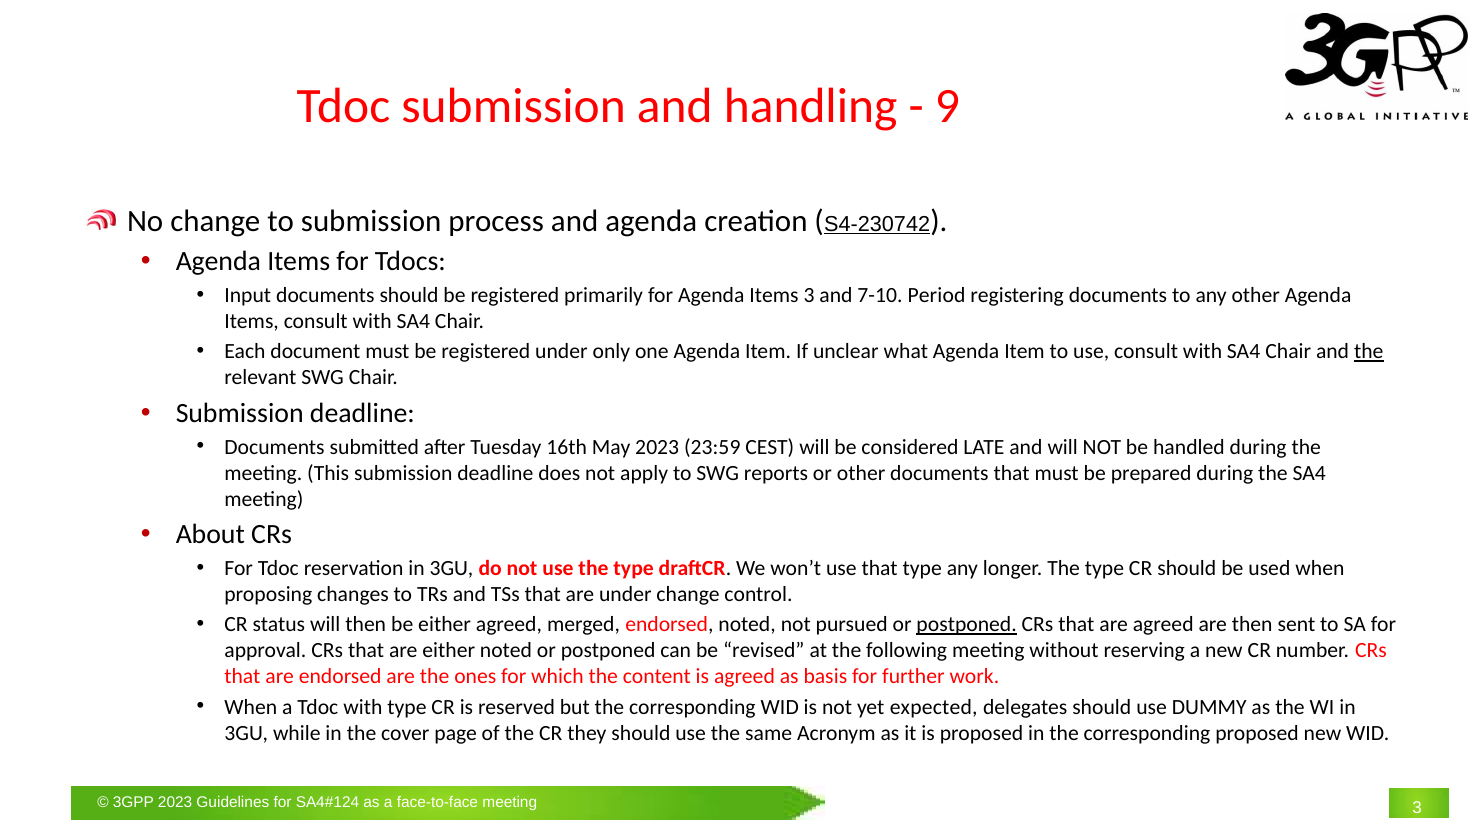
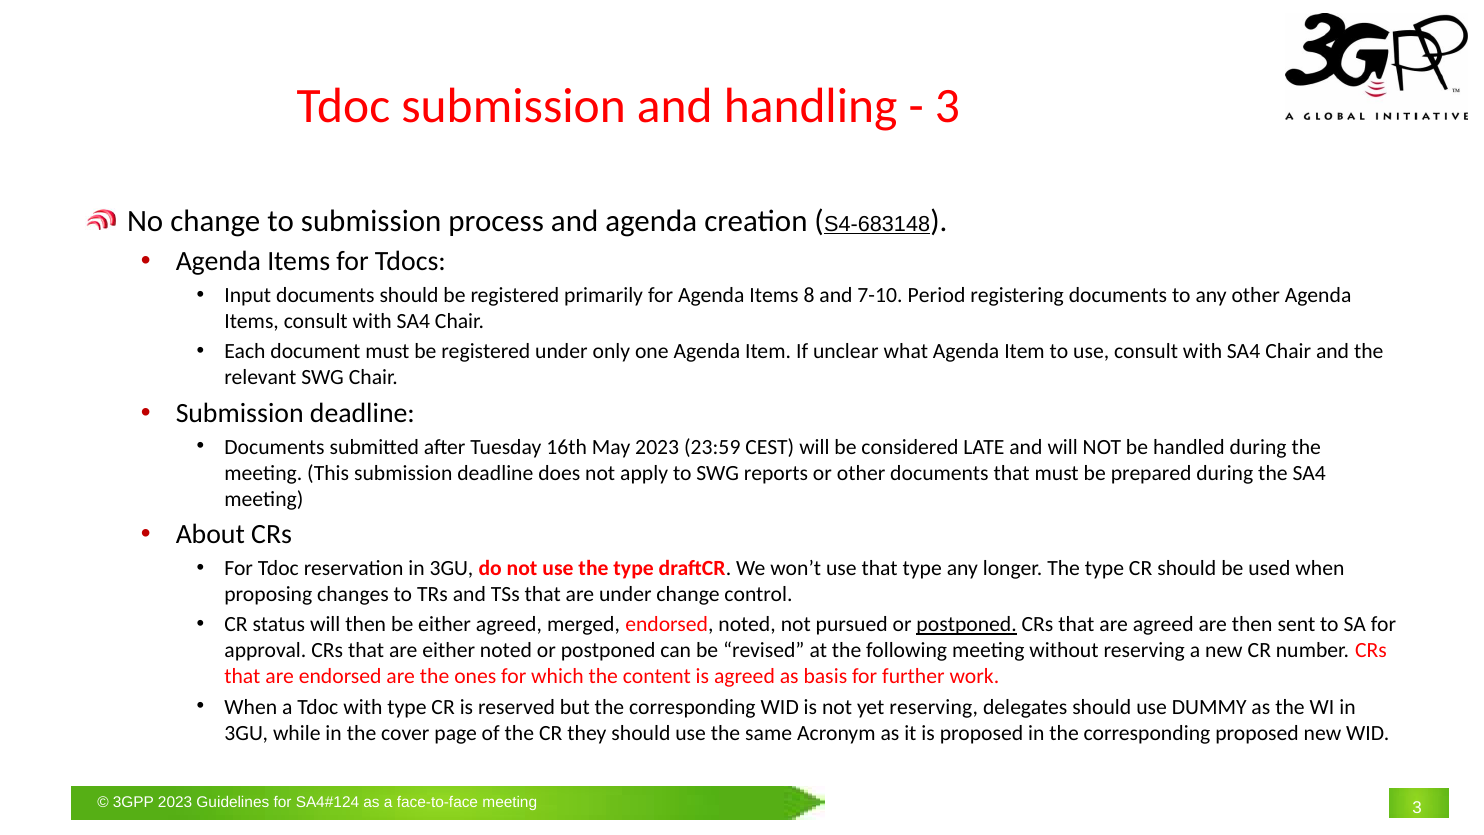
9: 9 -> 3 (947, 106)
S4-230742: S4-230742 -> S4-683148 (877, 224)
Items 3: 3 -> 8 (809, 295)
the underline: present -> none (1369, 352)
yet expected: expected -> reserving (934, 707)
